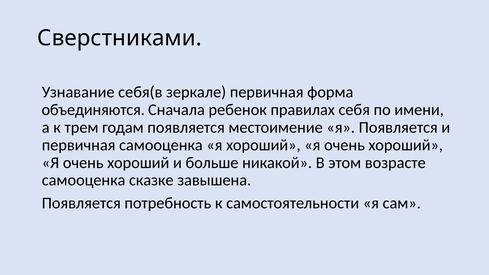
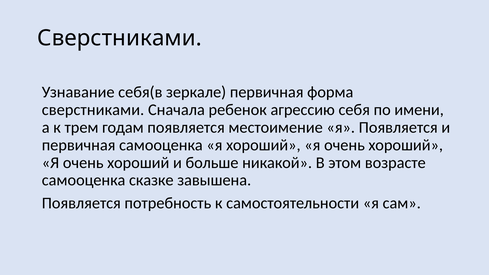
объединяются: объединяются -> сверстниками (93, 110)
правилах: правилах -> агрессию (303, 110)
